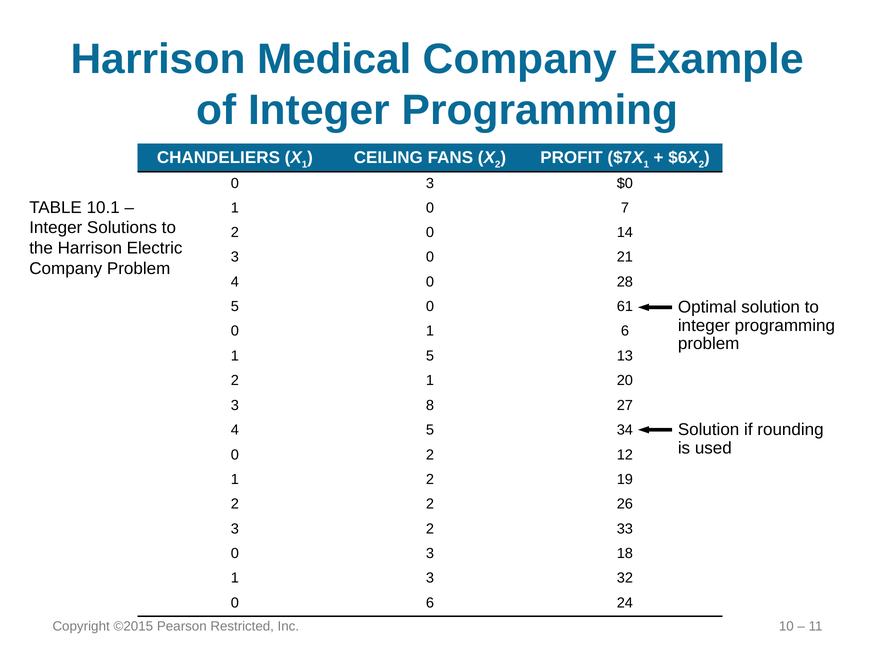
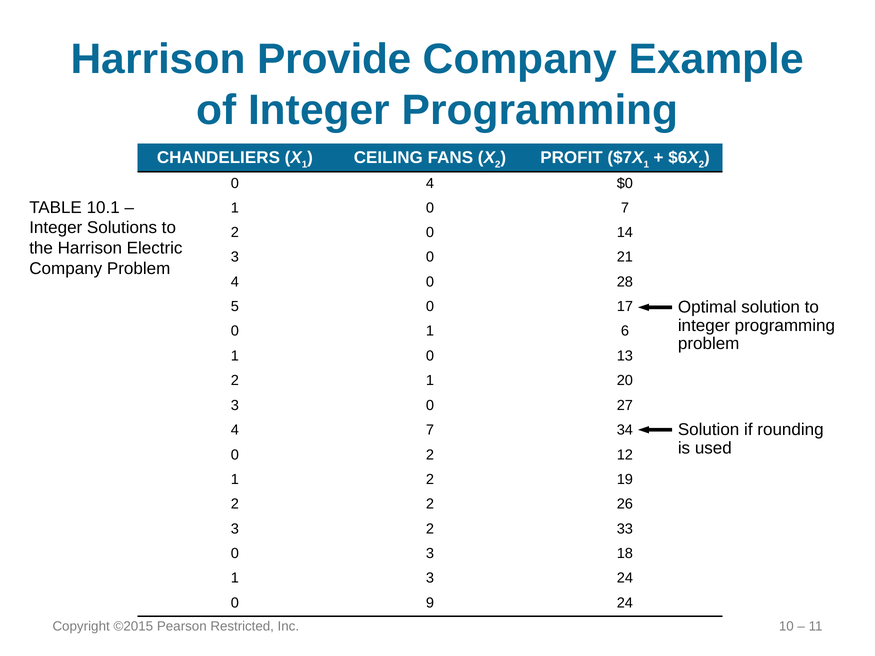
Medical: Medical -> Provide (334, 59)
3: 3 -> 4 (430, 183)
61: 61 -> 17 (625, 307)
5: 5 -> 0 (430, 356)
8: 8 -> 0 (430, 405)
4 5: 5 -> 7 (430, 430)
3 32: 32 -> 24 (625, 578)
0 6: 6 -> 9 (430, 603)
